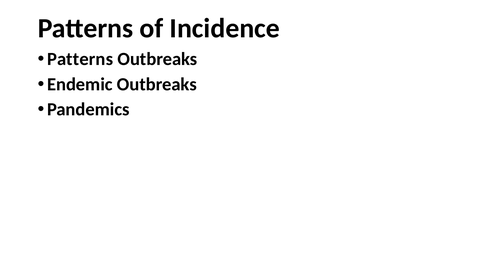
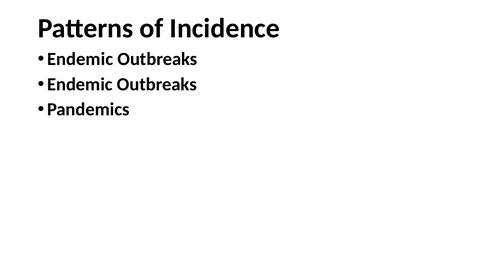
Patterns: Patterns -> Endemic (80, 59)
